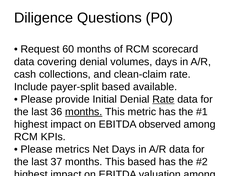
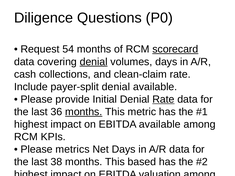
60: 60 -> 54 (68, 49)
scorecard underline: none -> present (175, 49)
denial underline: none -> present (94, 62)
payer-split based: based -> denial (116, 87)
EBITDA observed: observed -> available (160, 124)
37: 37 -> 38 (56, 162)
